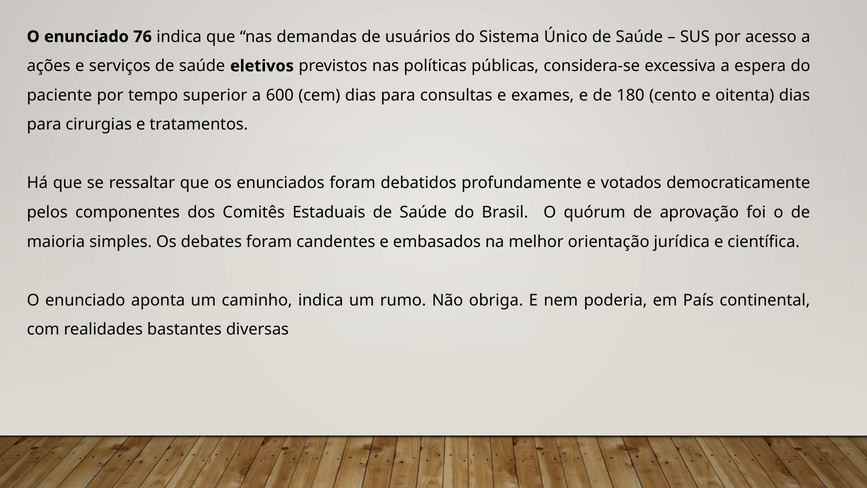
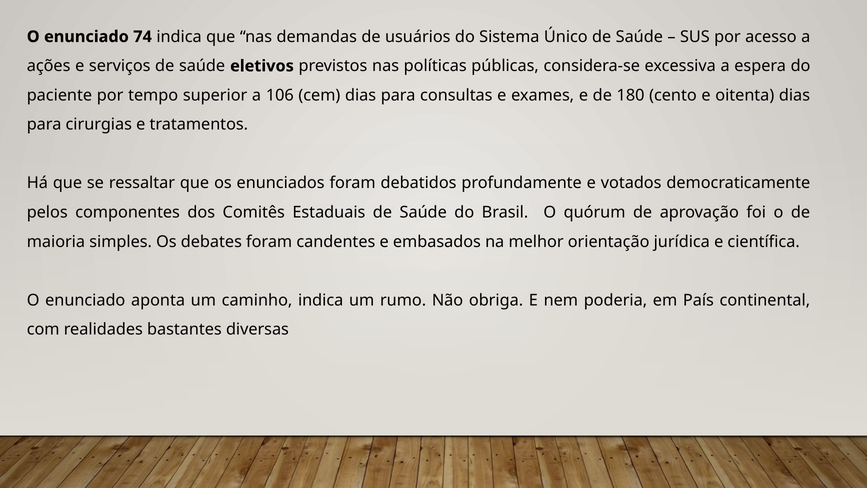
76: 76 -> 74 (143, 37)
600: 600 -> 106 (280, 95)
